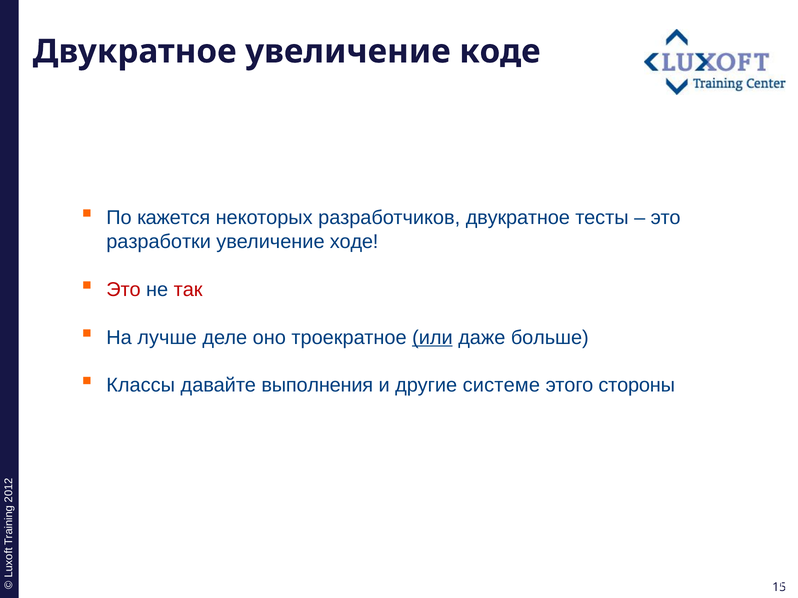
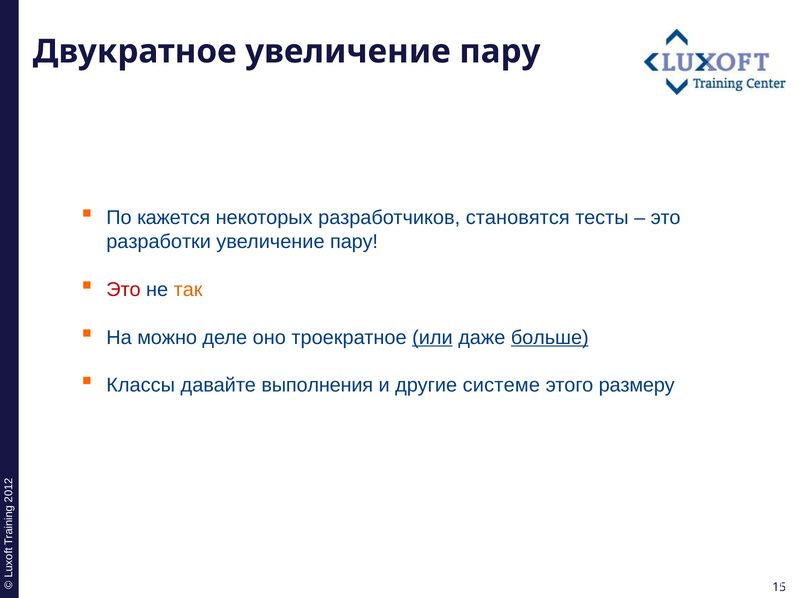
Двукратное увеличение коде: коде -> пару (500, 52)
разработчиков двукратное: двукратное -> становятся (518, 218)
ходе: ходе -> пару (354, 242)
так colour: red -> orange (188, 290)
лучше: лучше -> можно (167, 338)
больше underline: none -> present (550, 338)
стороны: стороны -> размеру (637, 386)
